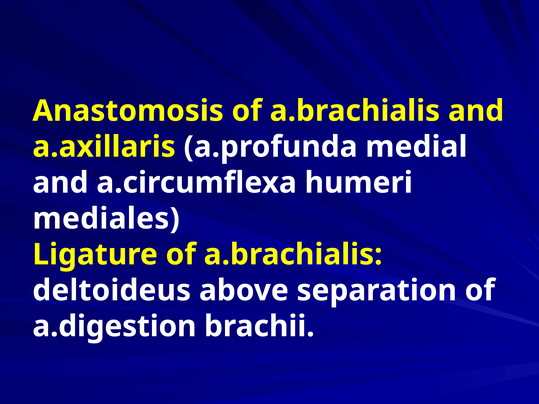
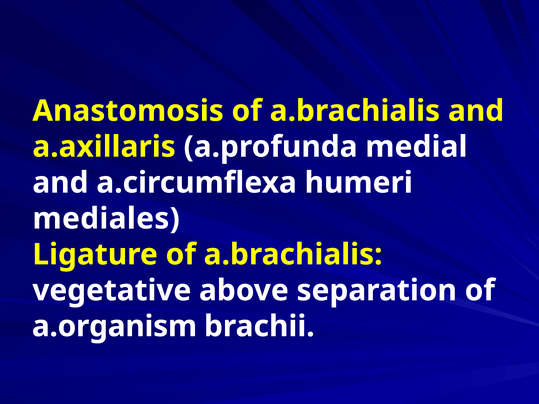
deltoideus: deltoideus -> vegetative (112, 291)
a.digestion: a.digestion -> a.organism (114, 327)
